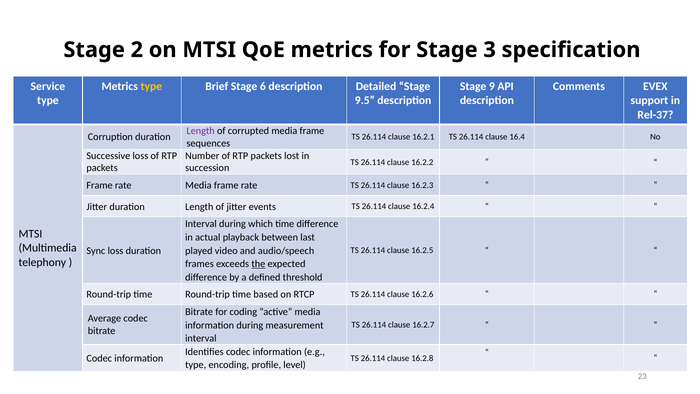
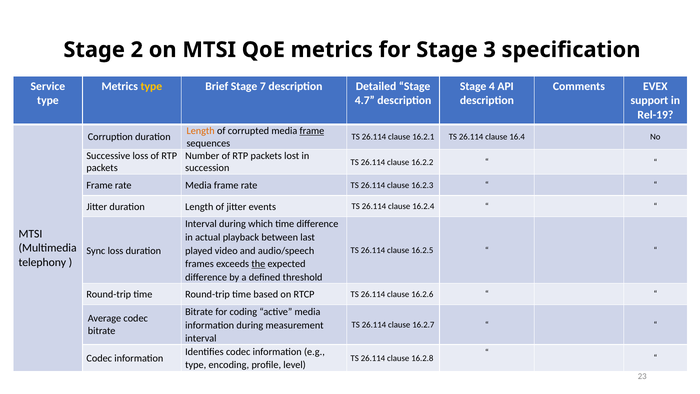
6: 6 -> 7 (263, 86)
9: 9 -> 4 (492, 86)
9.5: 9.5 -> 4.7 (365, 100)
Rel-37: Rel-37 -> Rel-19 (655, 115)
Length colour: purple -> orange (201, 131)
frame underline: none -> present (312, 131)
